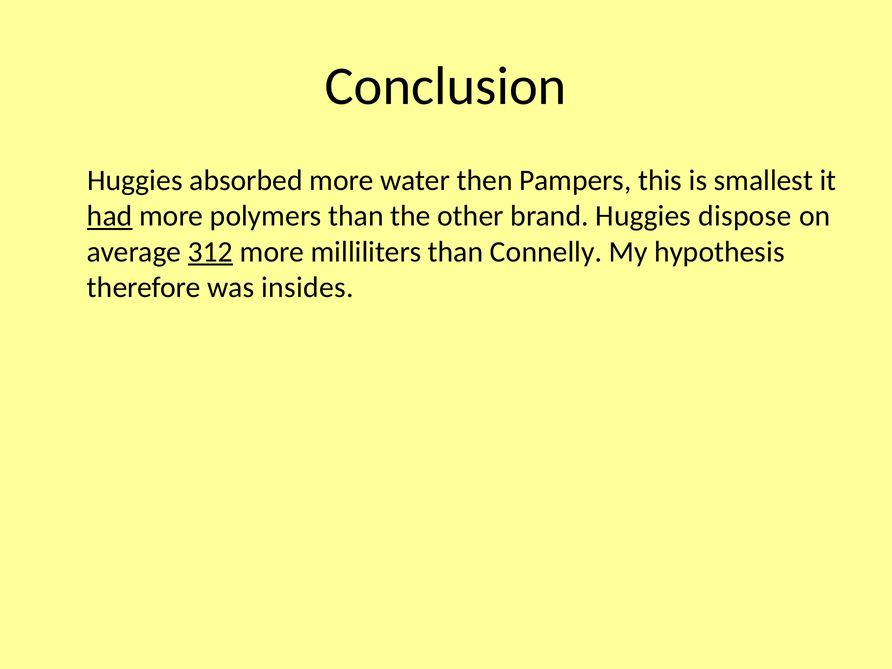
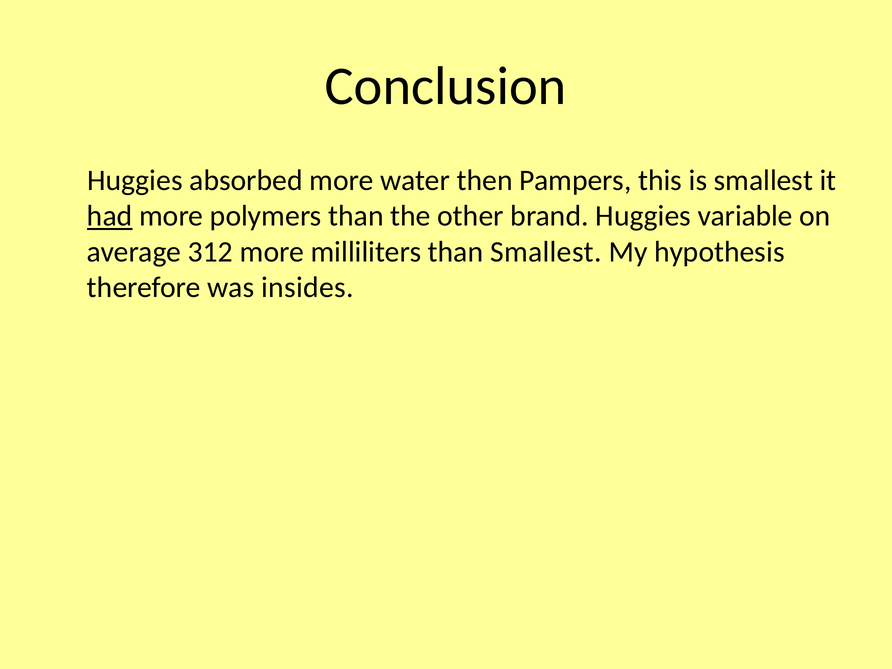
dispose: dispose -> variable (745, 216)
312 underline: present -> none (210, 252)
than Connelly: Connelly -> Smallest (546, 252)
